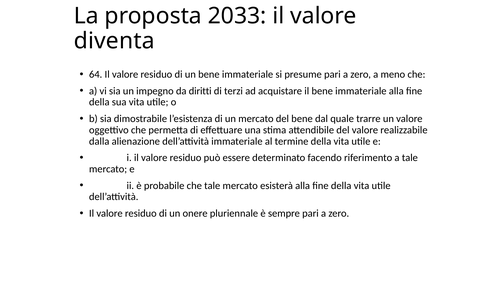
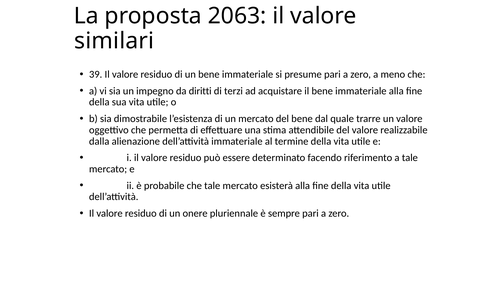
2033: 2033 -> 2063 (237, 16)
diventa: diventa -> similari (114, 41)
64: 64 -> 39 (96, 74)
